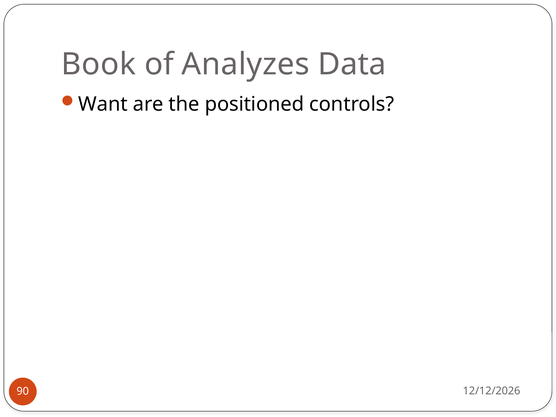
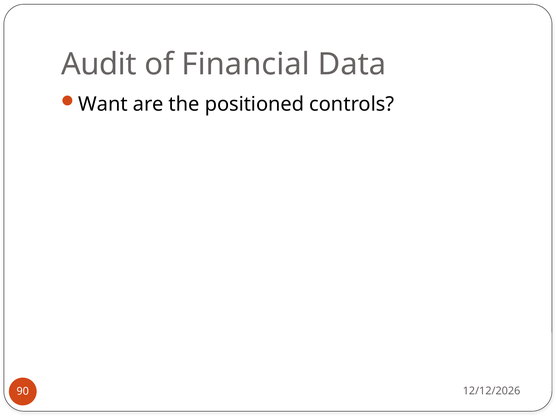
Book: Book -> Audit (99, 64)
Analyzes: Analyzes -> Financial (246, 64)
